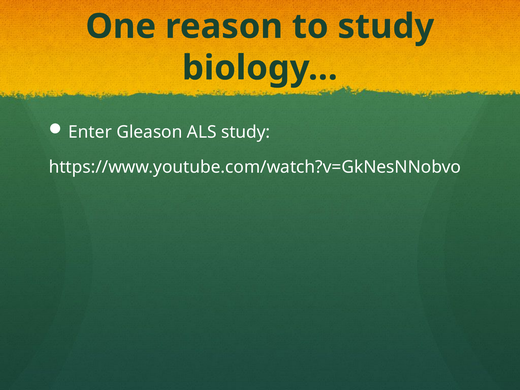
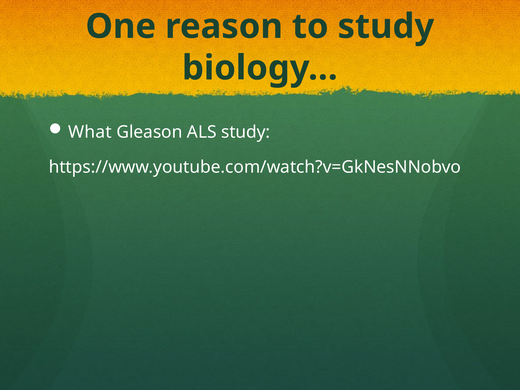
Enter: Enter -> What (90, 132)
